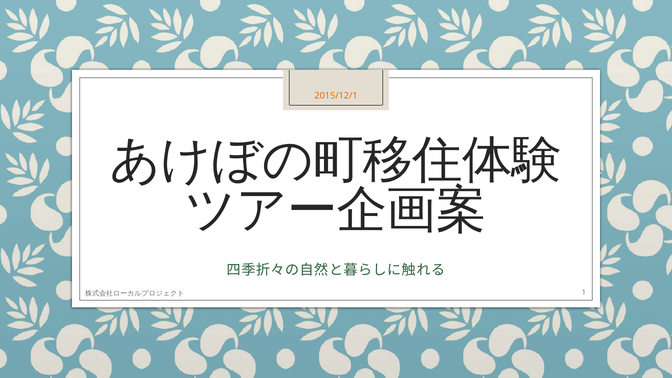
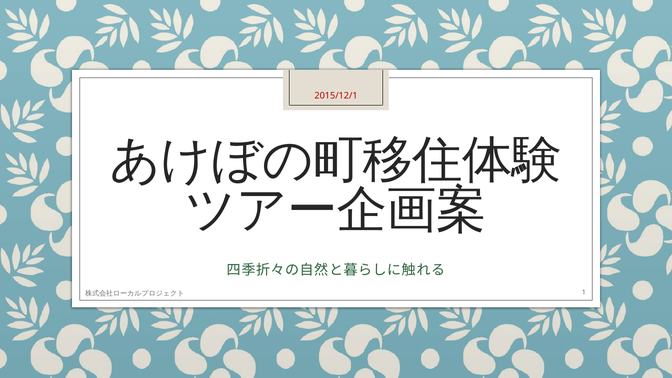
2015/12/1 colour: orange -> red (336, 96)
